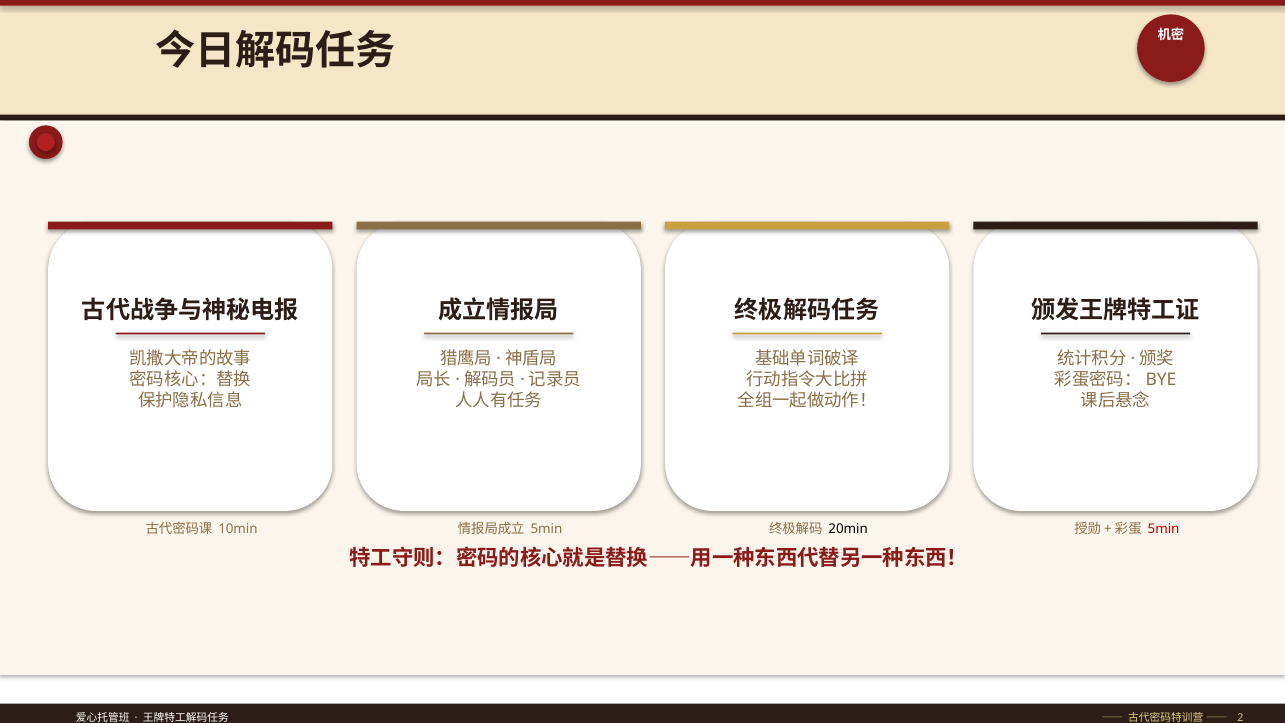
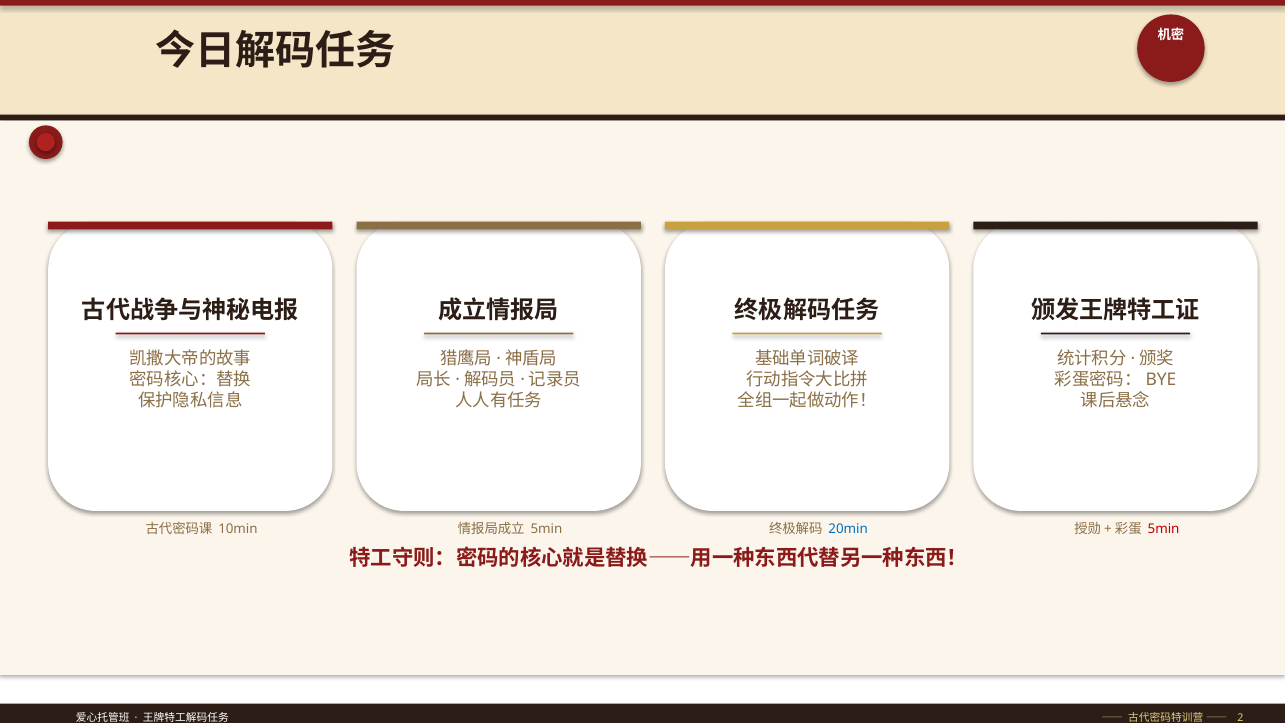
20min colour: black -> blue (848, 529)
